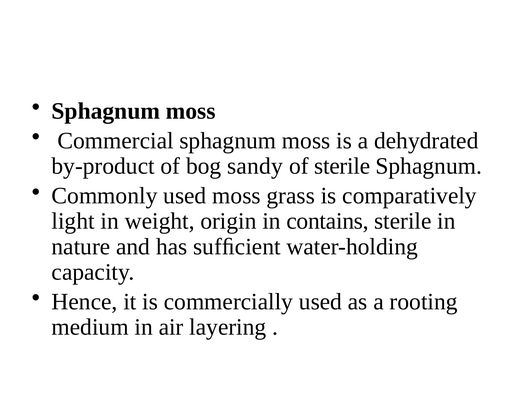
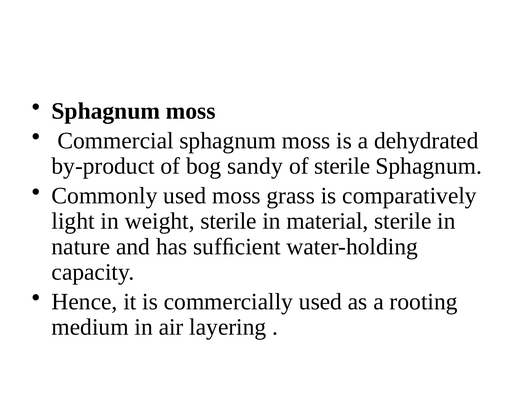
weight origin: origin -> sterile (229, 221)
contains: contains -> material (327, 221)
